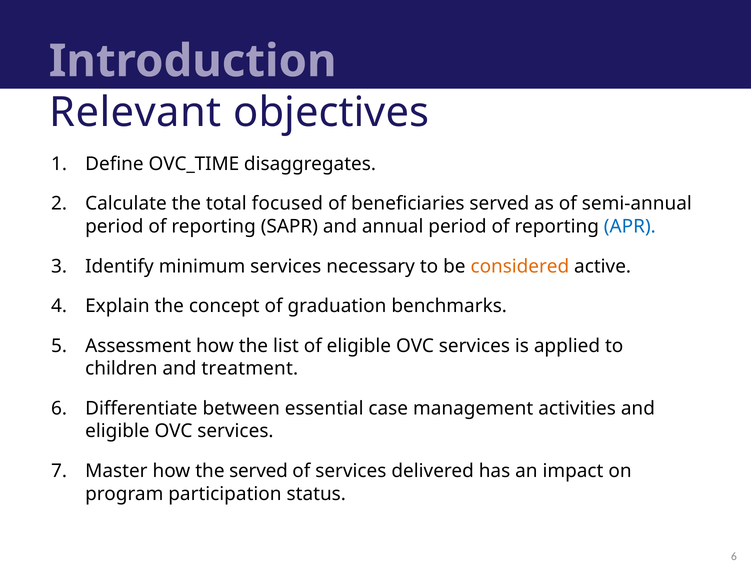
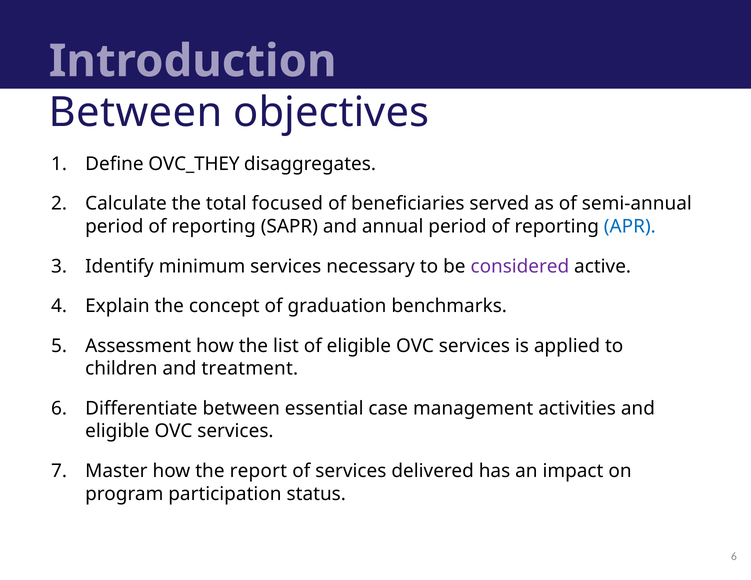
Relevant: Relevant -> Between (135, 113)
OVC_TIME: OVC_TIME -> OVC_THEY (194, 164)
considered colour: orange -> purple (520, 266)
the served: served -> report (258, 471)
